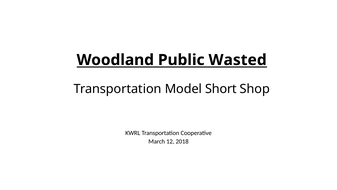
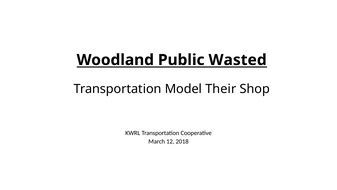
Short: Short -> Their (221, 89)
